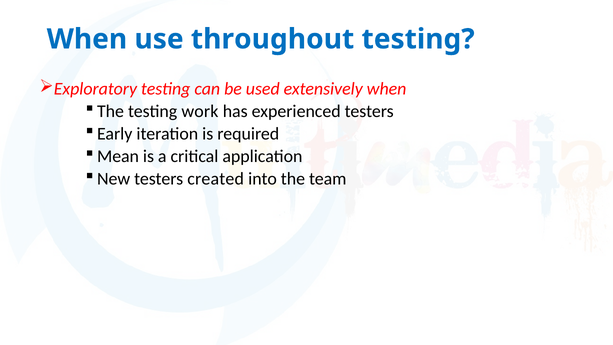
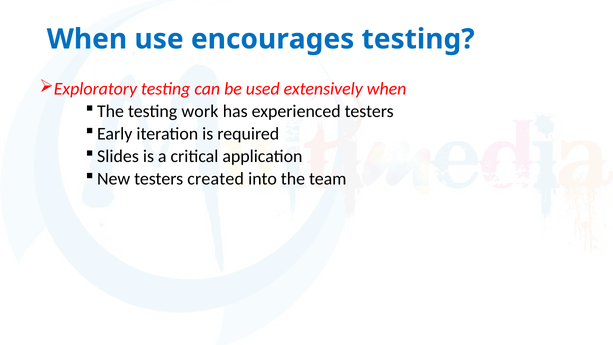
throughout: throughout -> encourages (273, 39)
Mean: Mean -> Slides (118, 156)
